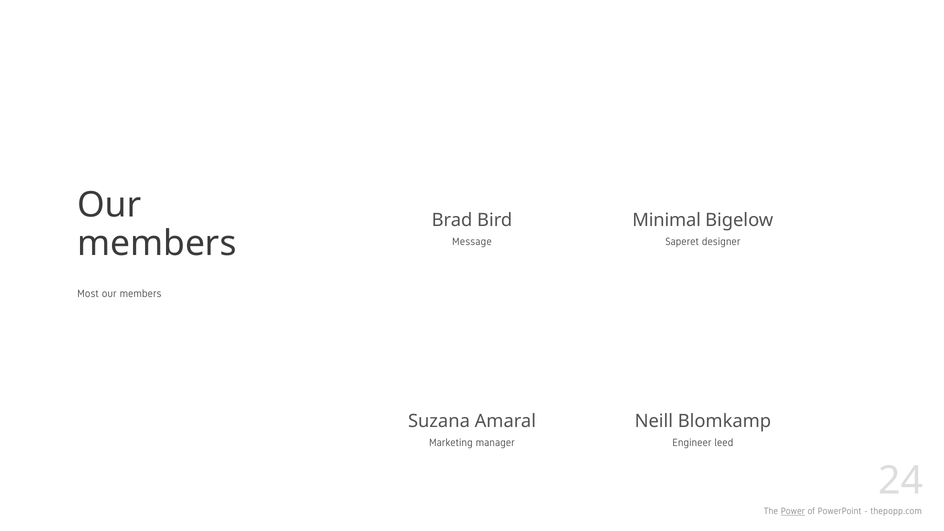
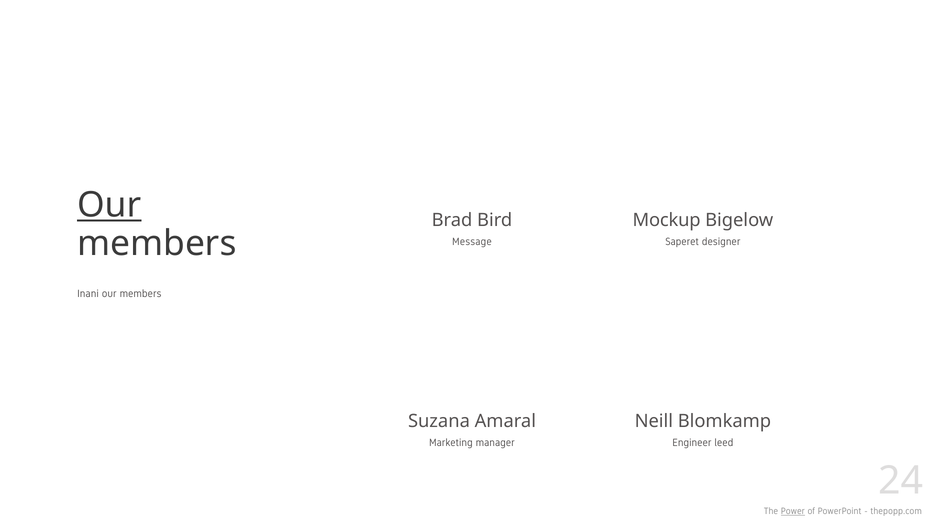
Our underline: none -> present (109, 205)
Minimal: Minimal -> Mockup (667, 220)
Most: Most -> Inani (88, 294)
